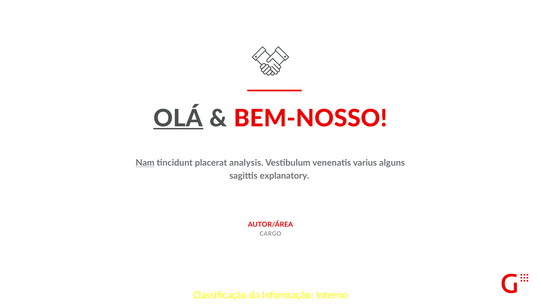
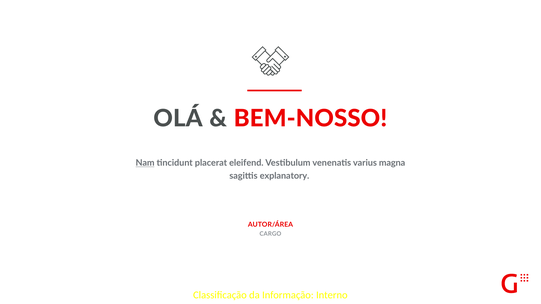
OLÁ underline: present -> none (178, 119)
analysis: analysis -> eleifend (246, 163)
alguns: alguns -> magna (392, 163)
